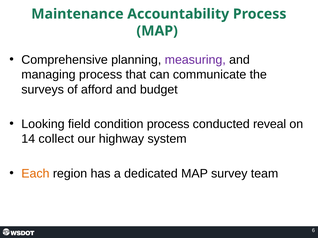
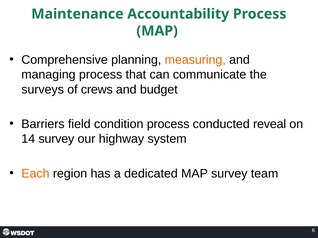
measuring colour: purple -> orange (195, 60)
afford: afford -> crews (97, 90)
Looking: Looking -> Barriers (43, 124)
14 collect: collect -> survey (56, 139)
